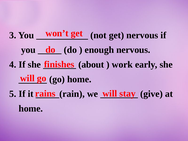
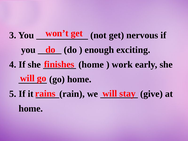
enough nervous: nervous -> exciting (133, 50)
about: about -> home (91, 65)
